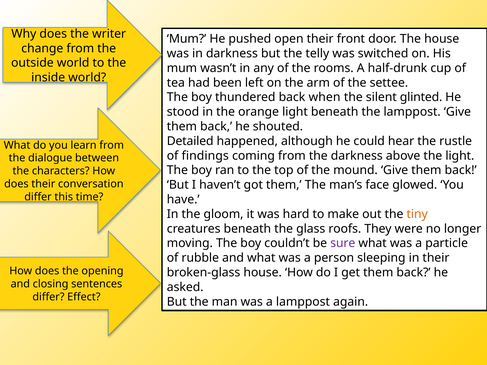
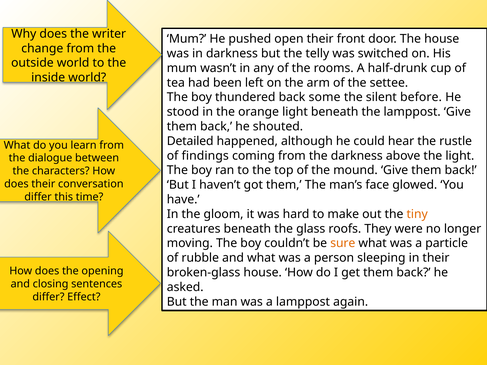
when: when -> some (325, 97)
glinted: glinted -> before (421, 97)
sure colour: purple -> orange (343, 243)
